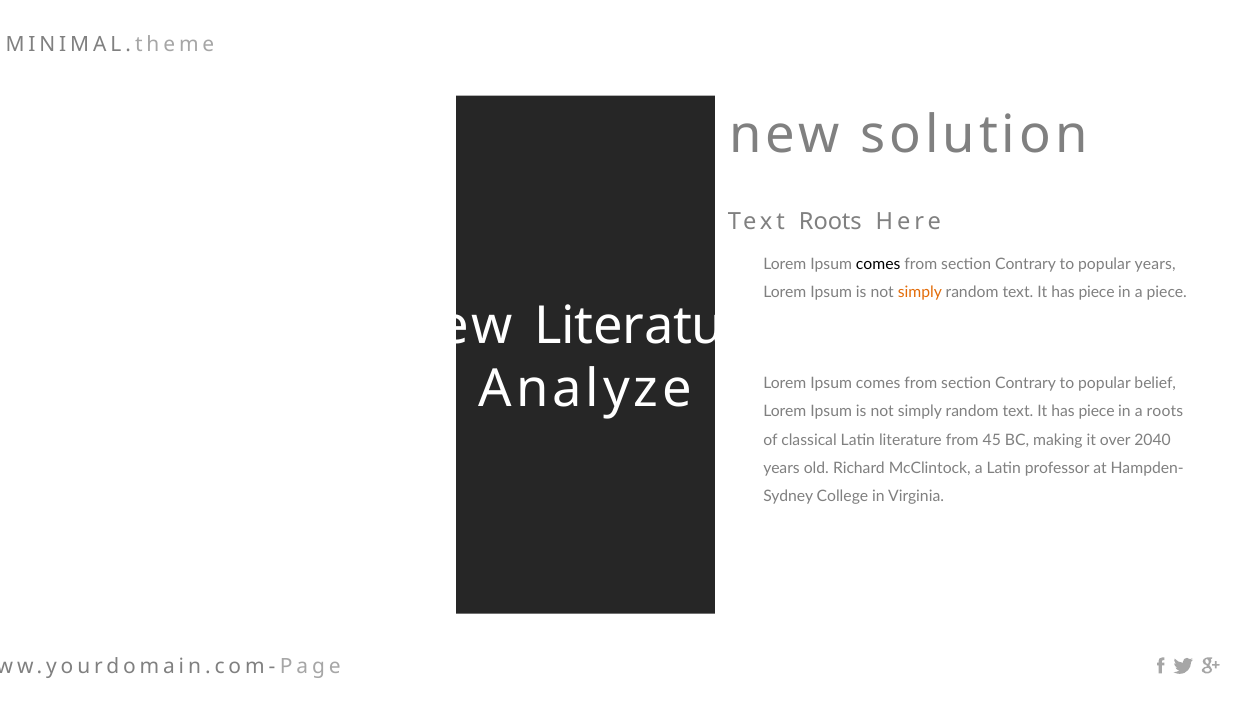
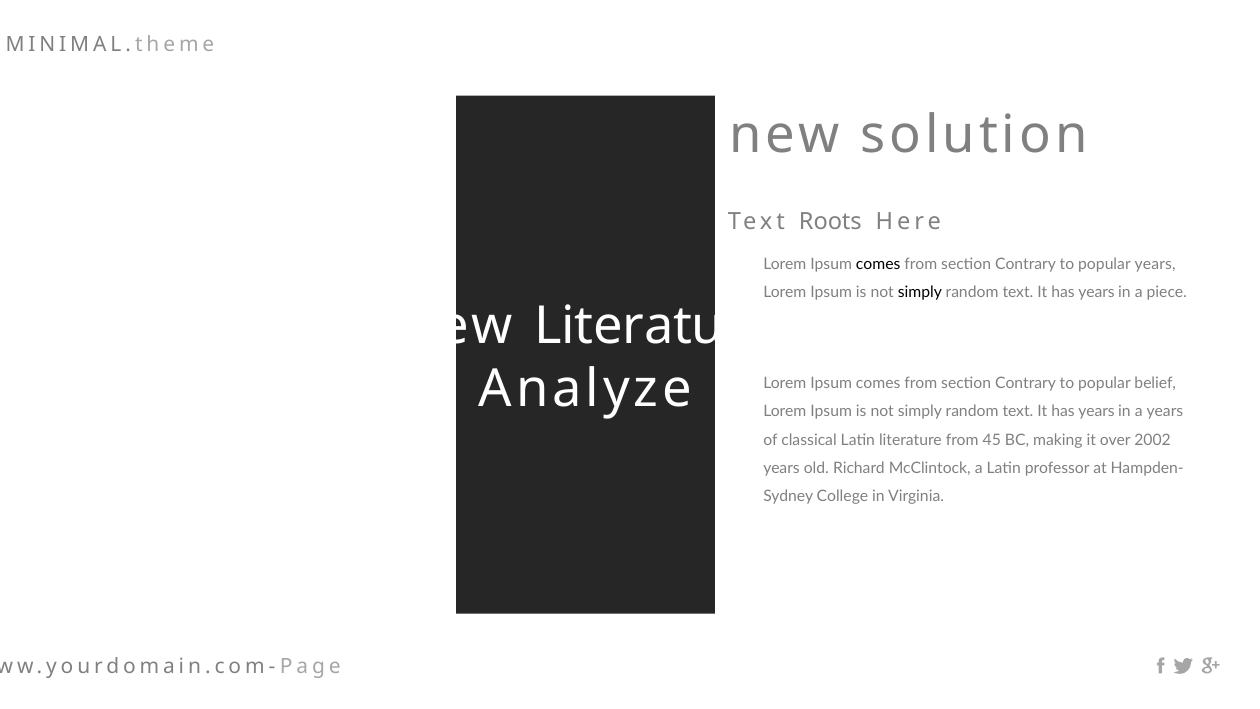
simply colour: orange -> black (920, 292)
piece: piece -> years (1097, 292)
piece: piece -> years (1097, 411)
a roots: roots -> years (1165, 411)
2040: 2040 -> 2002 (1153, 440)
